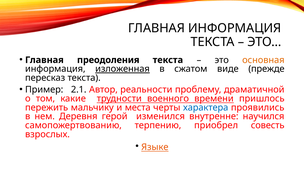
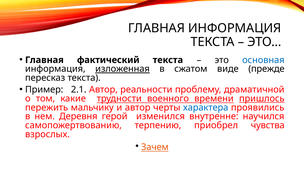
преодоления: преодоления -> фактический (108, 60)
основная colour: orange -> blue (263, 60)
пришлось underline: none -> present (262, 99)
и места: места -> автор (138, 107)
совесть: совесть -> чувства (268, 125)
Языке: Языке -> Зачем (155, 147)
